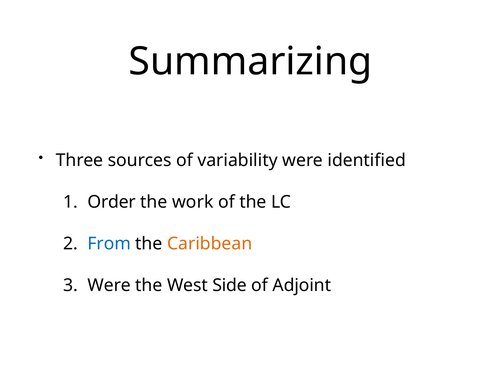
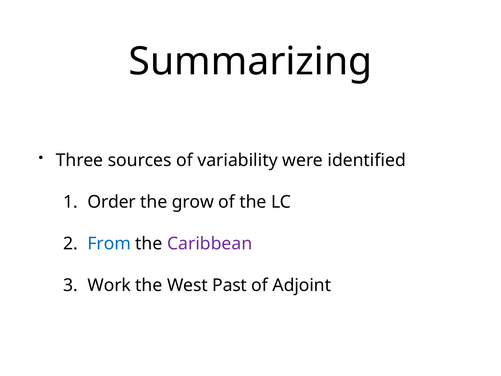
work: work -> grow (193, 202)
Caribbean colour: orange -> purple (210, 243)
Were: Were -> Work (109, 285)
Side: Side -> Past (230, 285)
